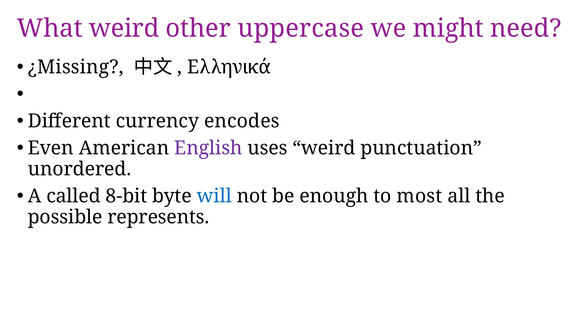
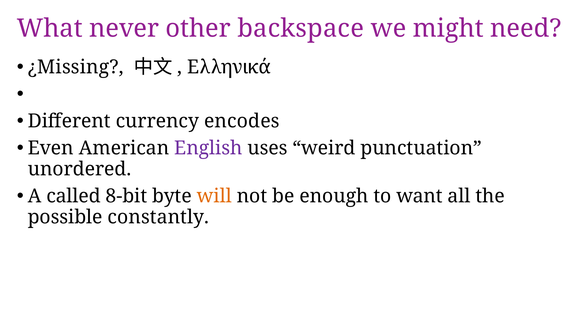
What weird: weird -> never (124, 28)
uppercase: uppercase -> backspace (301, 28)
will colour: blue -> orange (214, 196)
most: most -> want (420, 196)
represents: represents -> constantly (158, 217)
